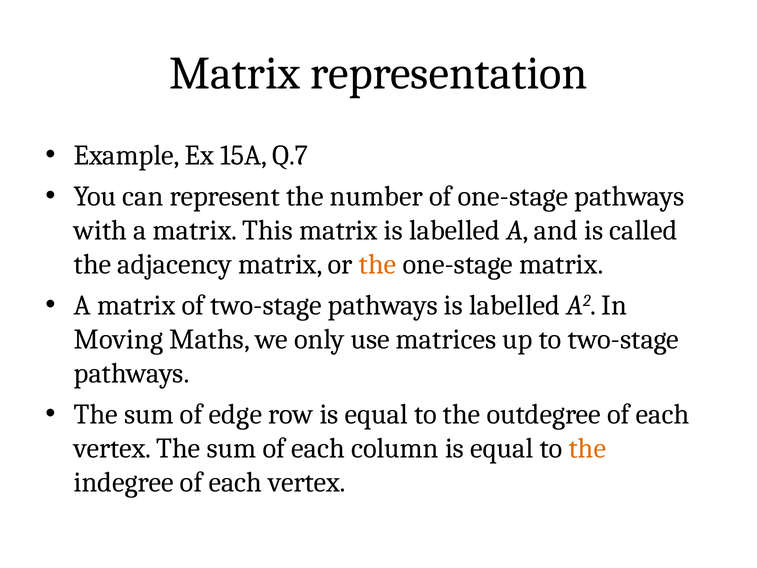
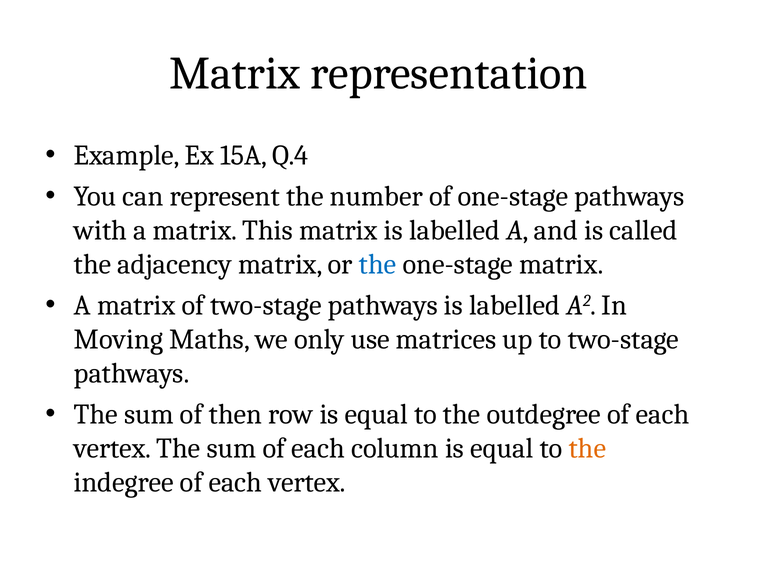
Q.7: Q.7 -> Q.4 (290, 155)
the colour: orange -> blue (378, 264)
edge: edge -> then (235, 414)
